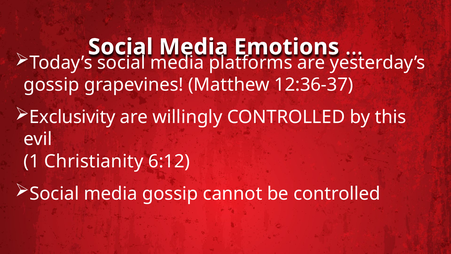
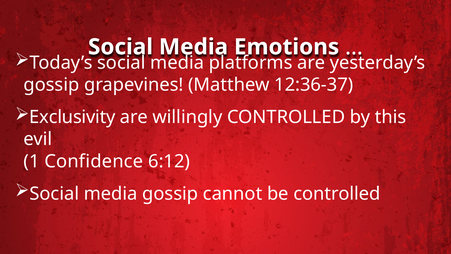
Christianity: Christianity -> Confidence (94, 161)
